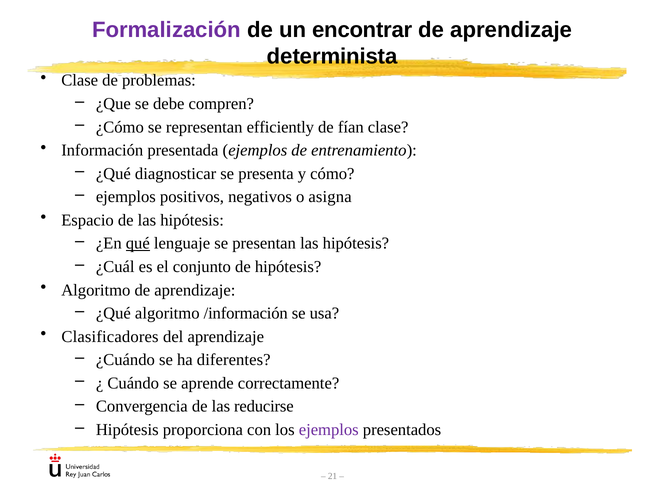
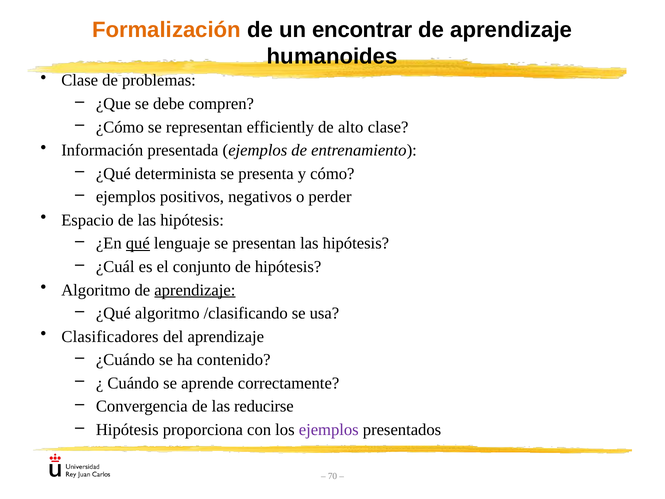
Formalización colour: purple -> orange (167, 30)
determinista: determinista -> humanoides (332, 56)
fían: fían -> alto (351, 127)
diagnosticar: diagnosticar -> determinista (176, 174)
asigna: asigna -> perder (330, 197)
aprendizaje underline: none -> present (195, 290)
/información: /información -> /clasificando (246, 313)
diferentes: diferentes -> contenido (234, 360)
21: 21 -> 70 (332, 476)
